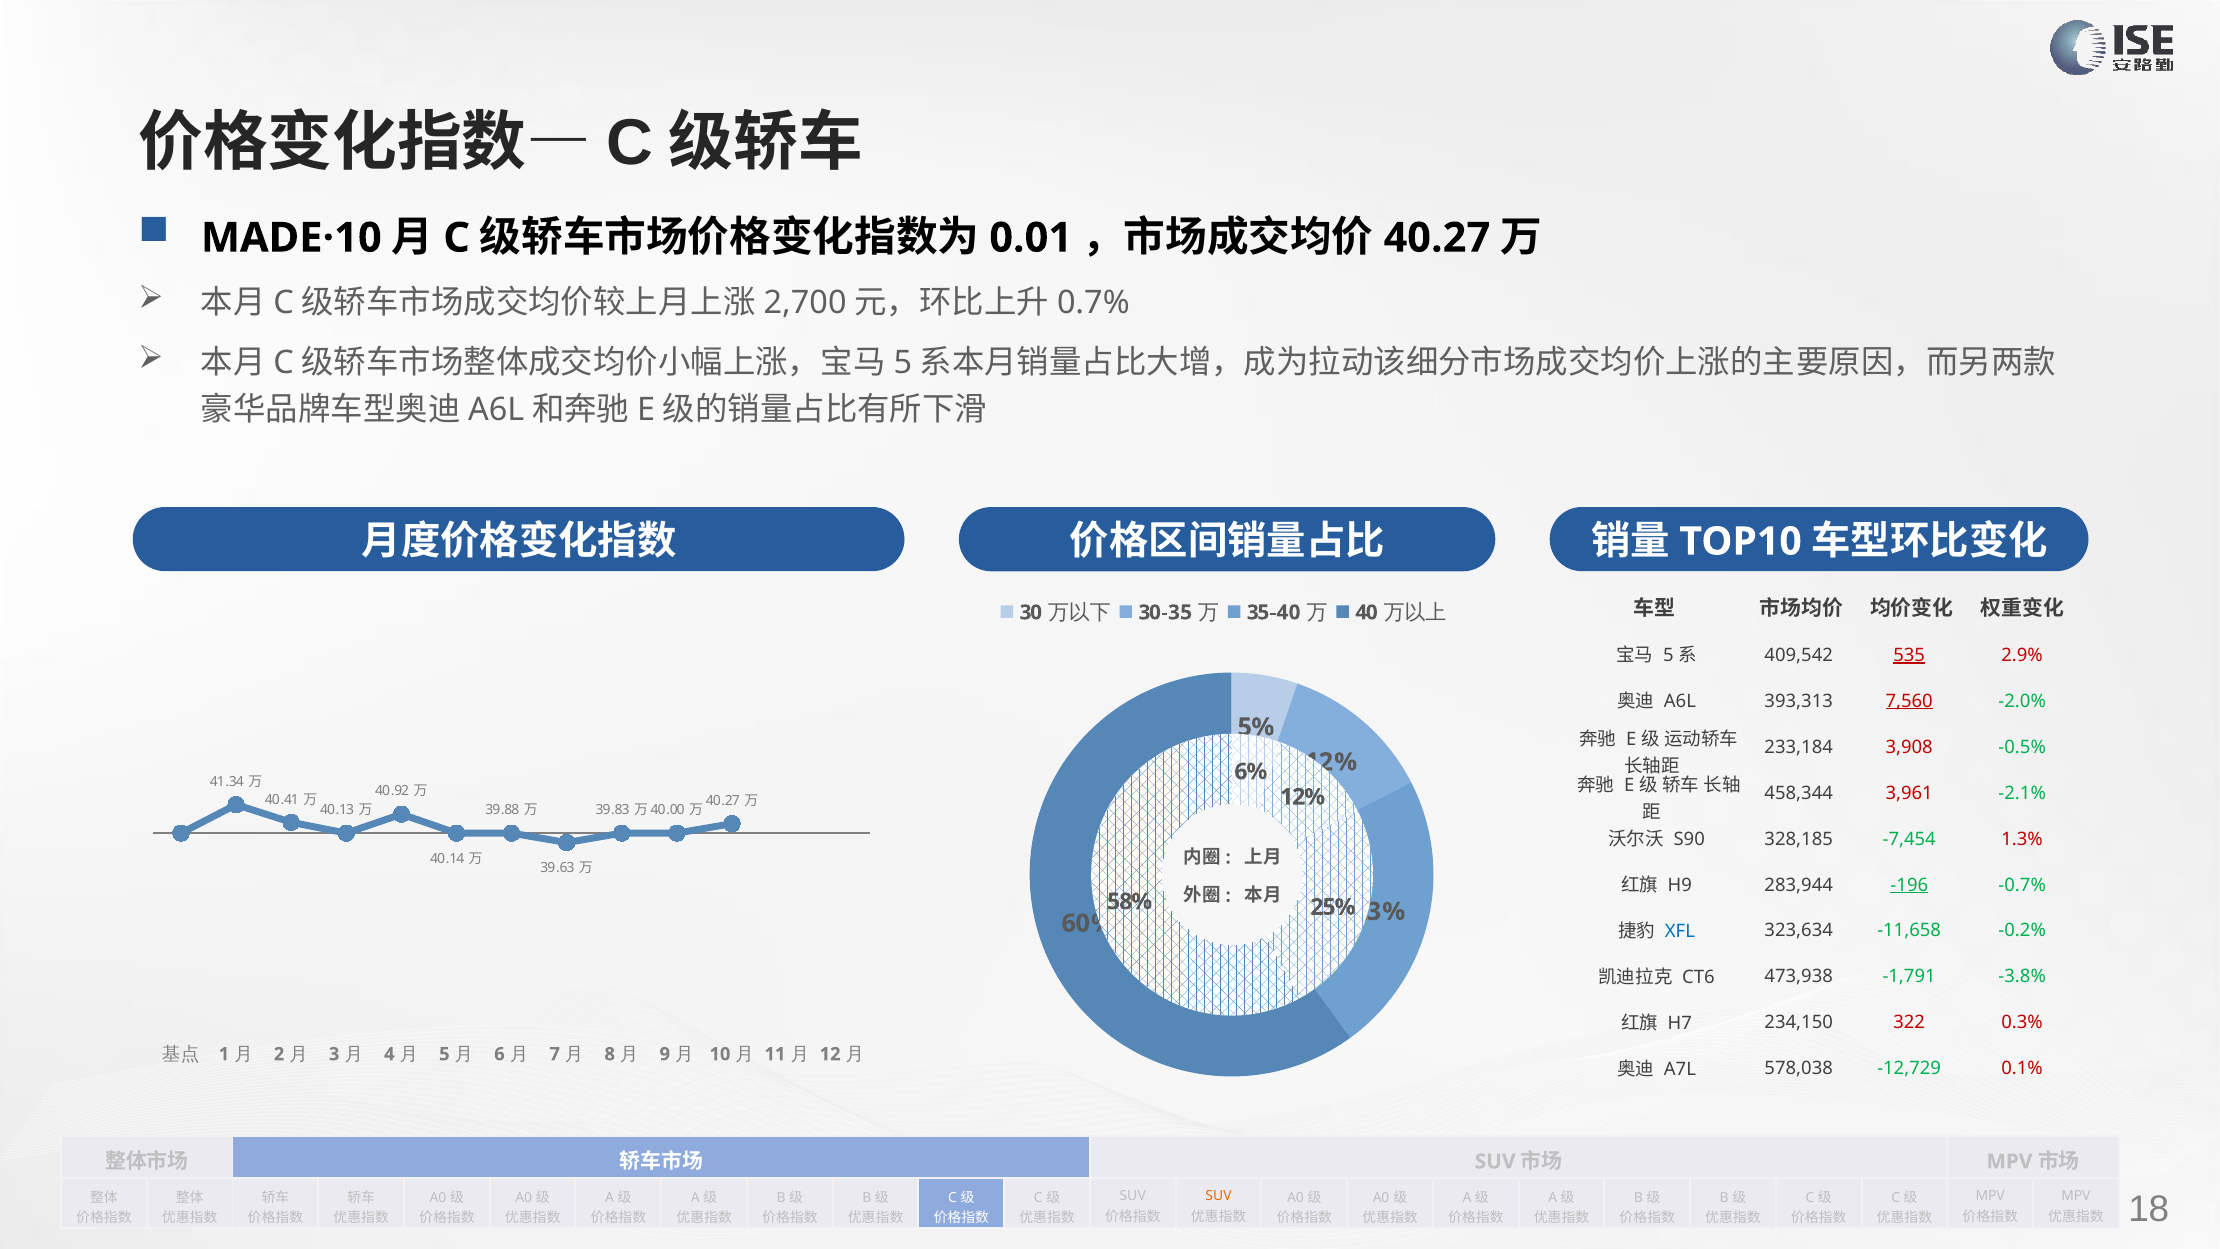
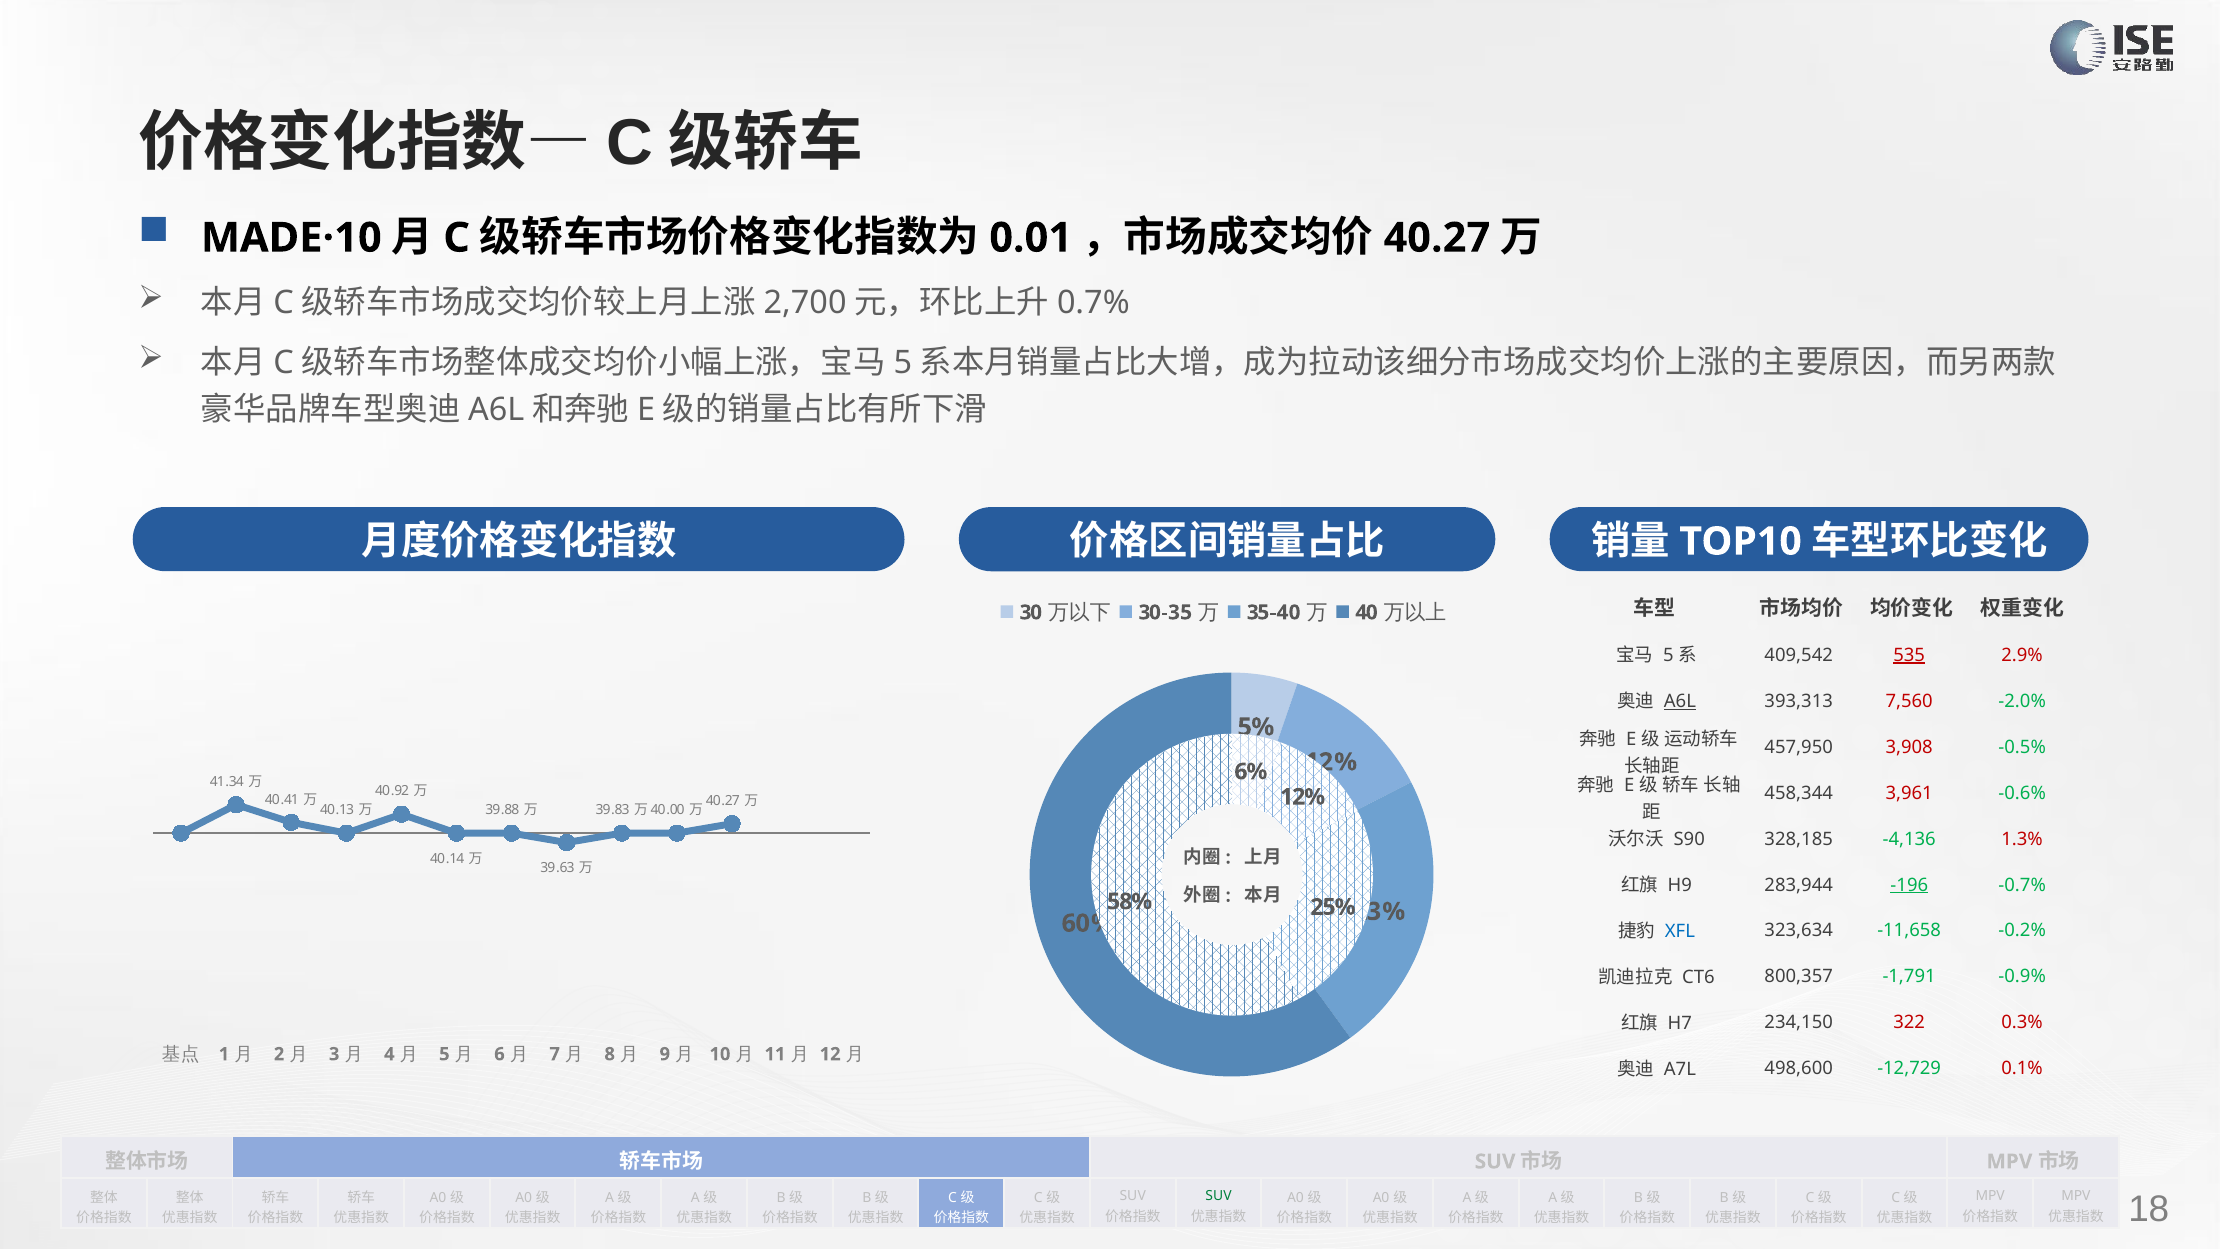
A6L underline: none -> present (1680, 702)
7,560 underline: present -> none (1909, 701)
233,184: 233,184 -> 457,950 (1799, 747)
-2.1%: -2.1% -> -0.6% (2022, 793)
-7,454: -7,454 -> -4,136 (1909, 839)
473,938: 473,938 -> 800,357 (1799, 977)
-3.8%: -3.8% -> -0.9% (2022, 977)
578,038: 578,038 -> 498,600 (1799, 1068)
SUV colour: orange -> green (1219, 1196)
